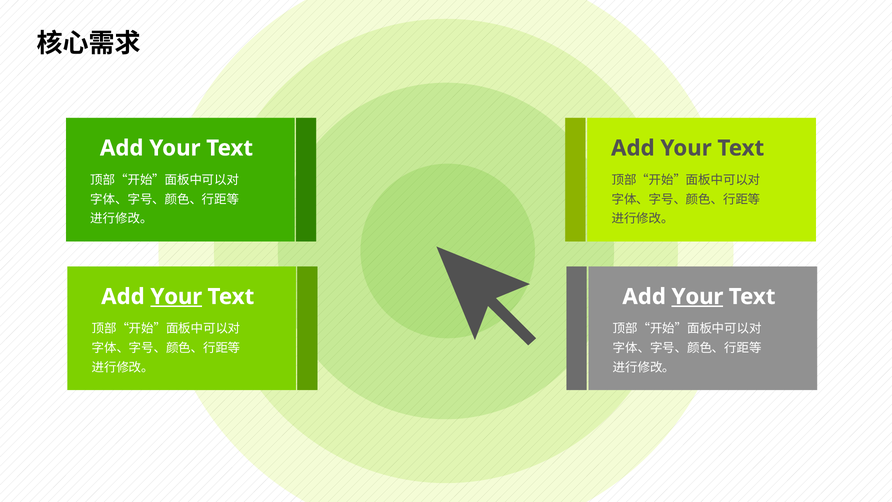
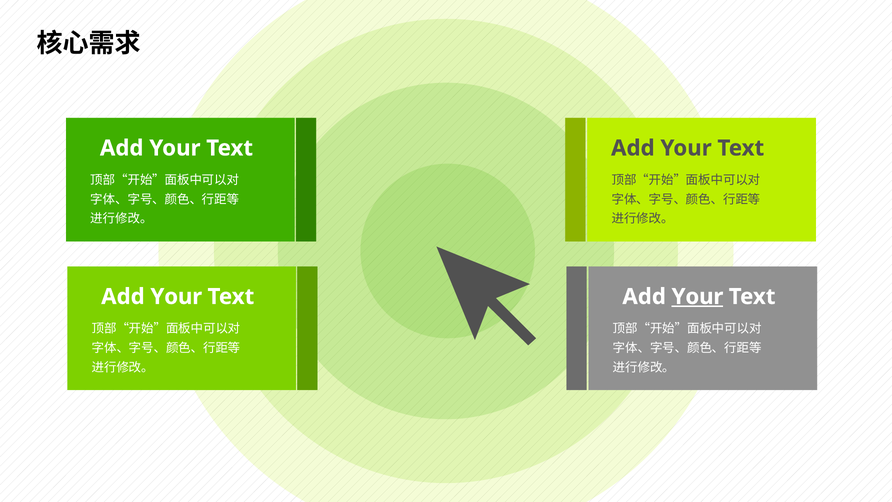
Your underline: present -> none (176, 297)
